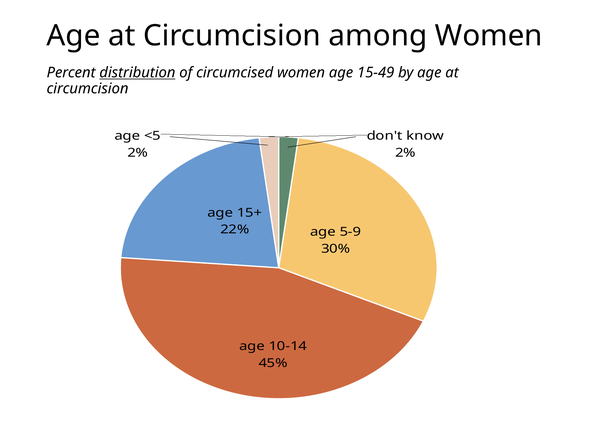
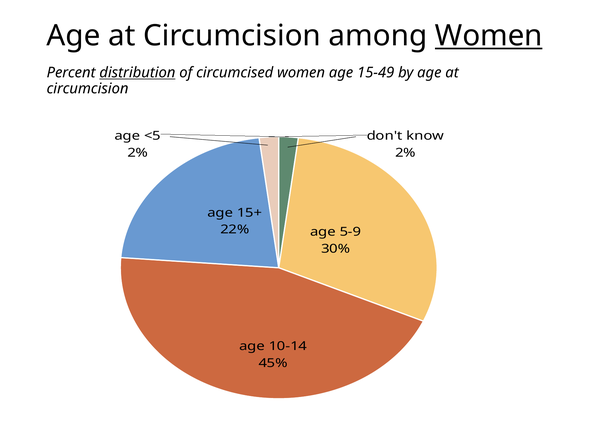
Women underline: none -> present (489, 36)
